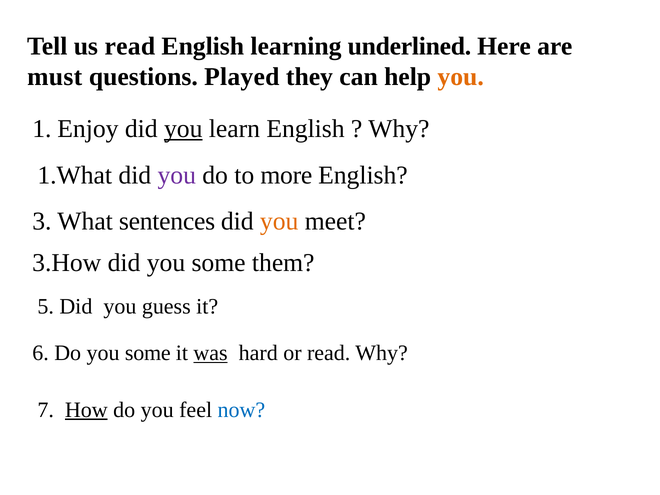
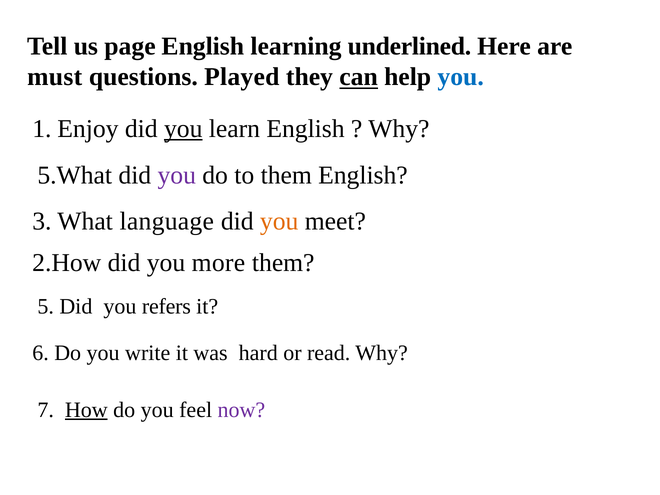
us read: read -> page (130, 46)
can underline: none -> present (359, 77)
you colour: orange -> blue (461, 77)
1.What: 1.What -> 5.What (75, 175)
to more: more -> them (286, 175)
sentences: sentences -> language (167, 222)
3.How: 3.How -> 2.How (67, 263)
did you some: some -> more (218, 263)
guess: guess -> refers (166, 307)
Do you some: some -> write (148, 353)
was underline: present -> none (211, 353)
now colour: blue -> purple (241, 410)
